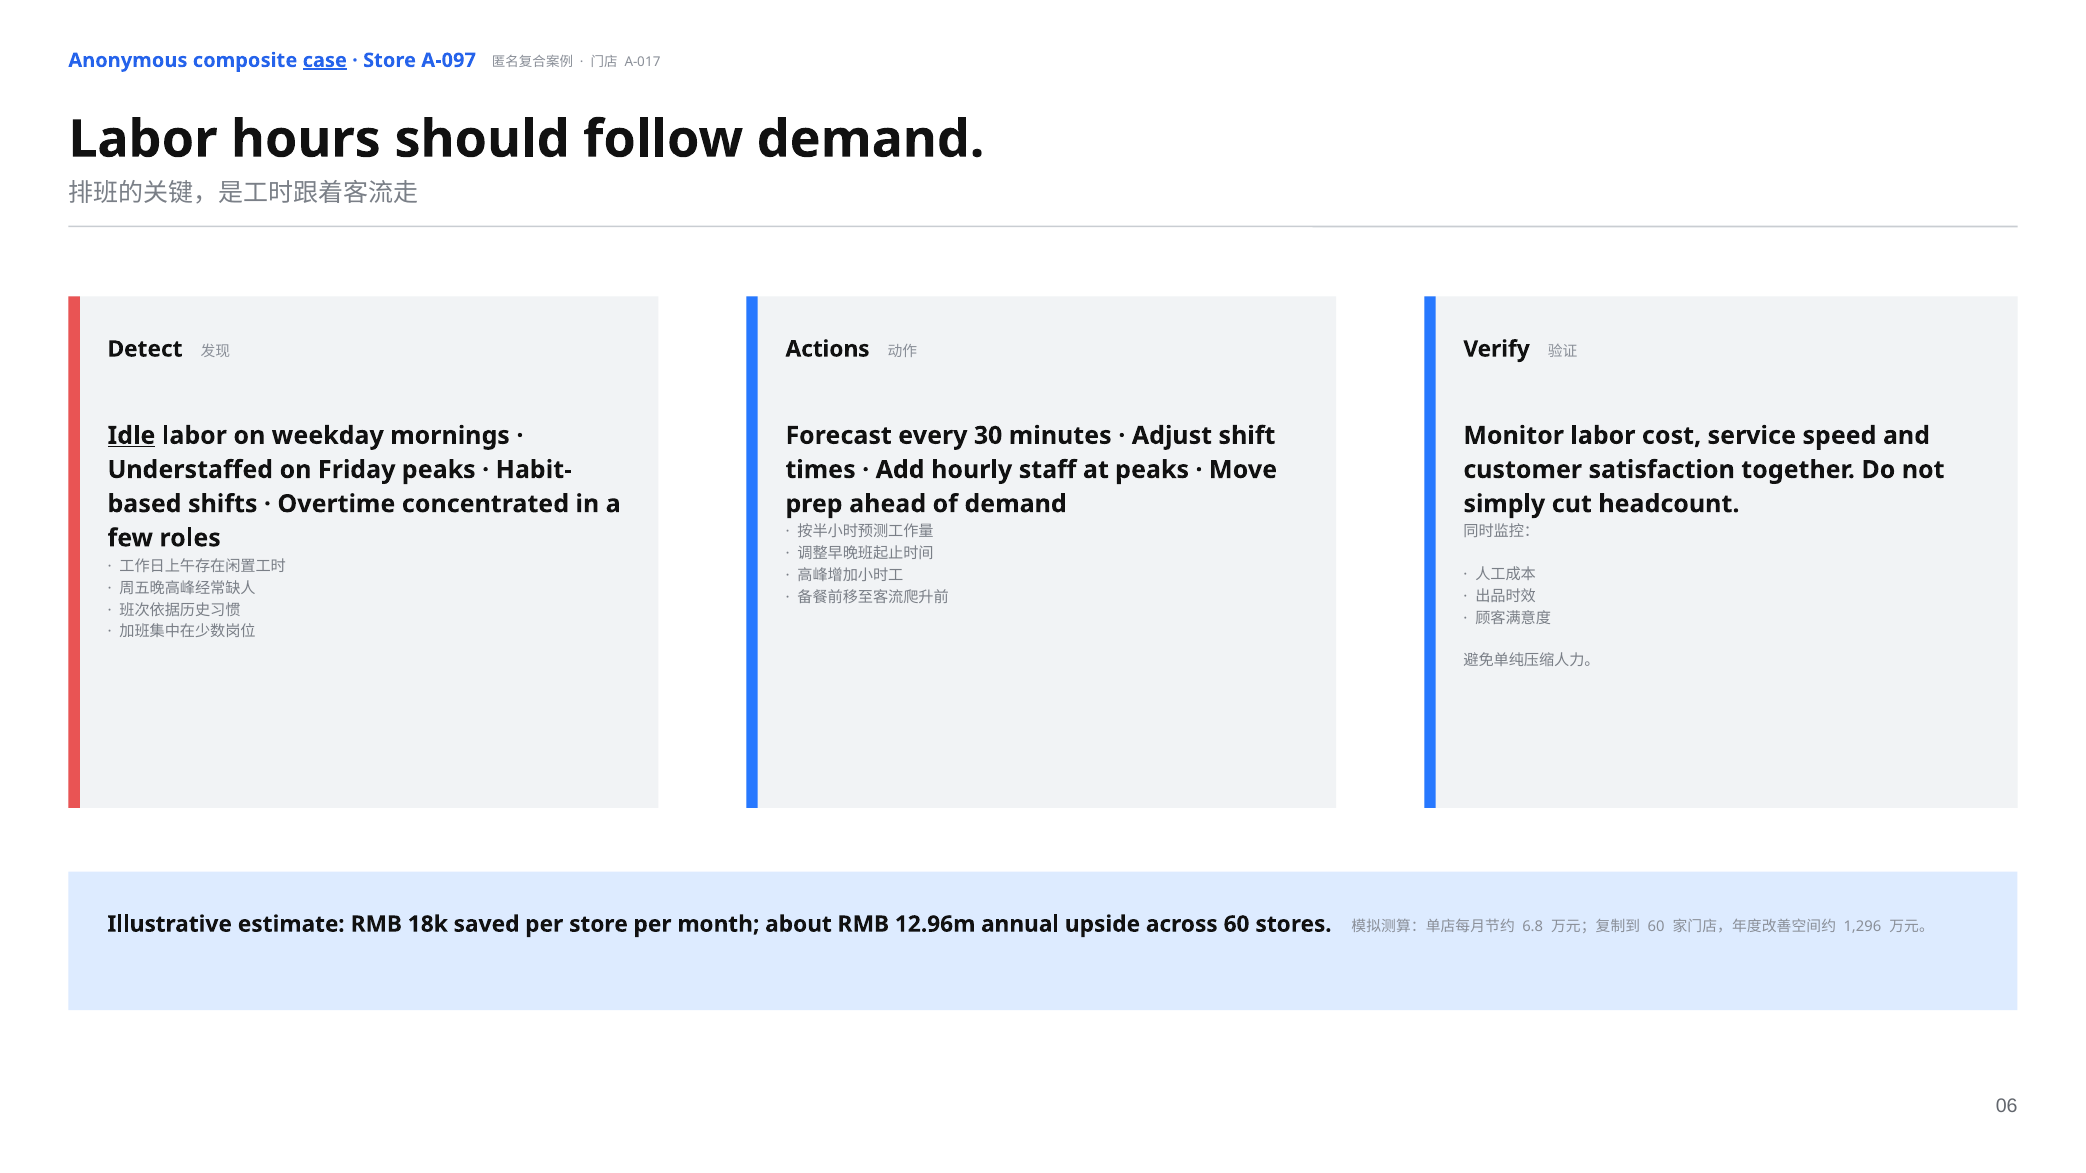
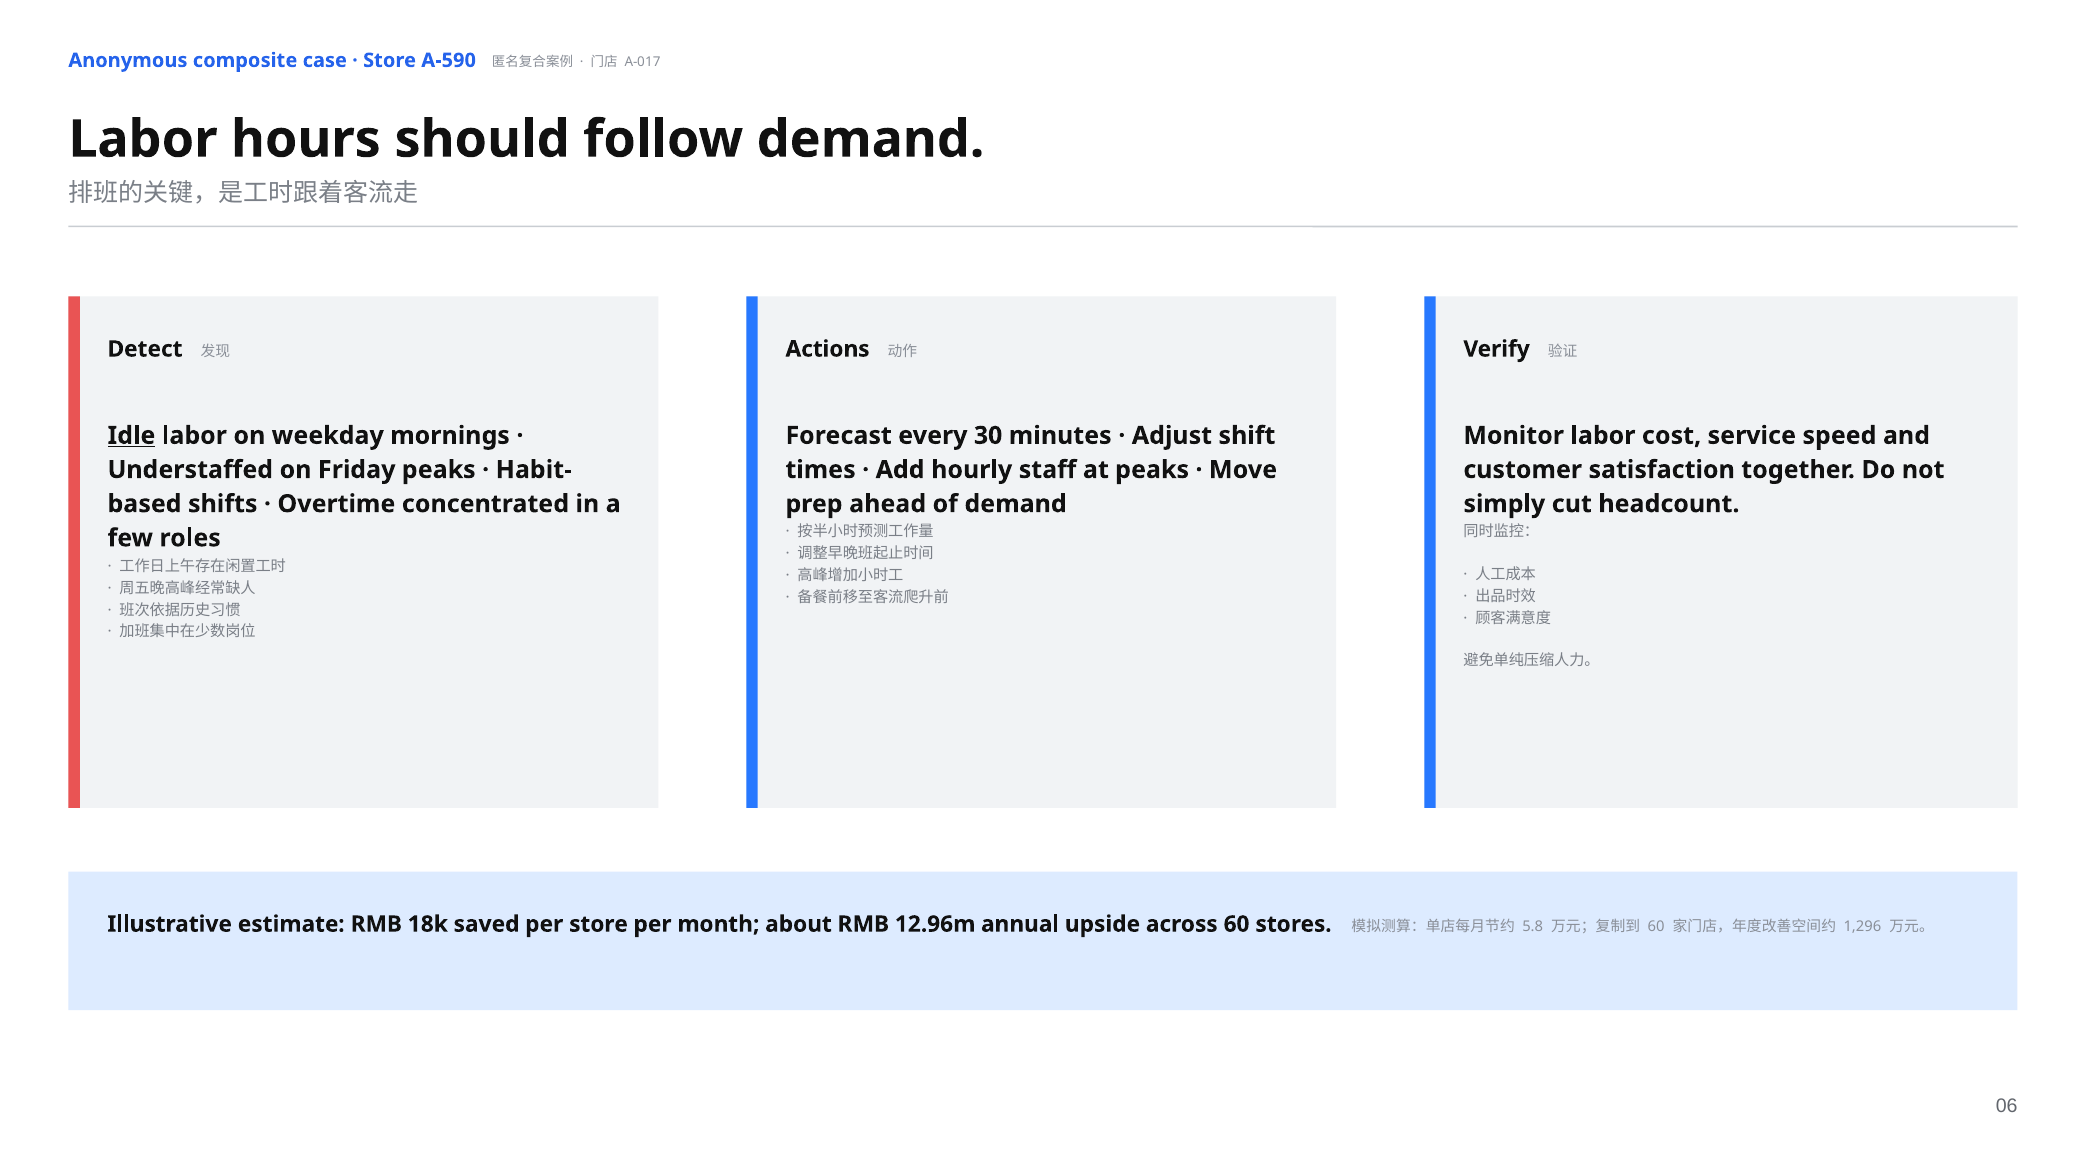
case underline: present -> none (325, 60)
A-097: A-097 -> A-590 (449, 60)
6.8: 6.8 -> 5.8 (1533, 927)
